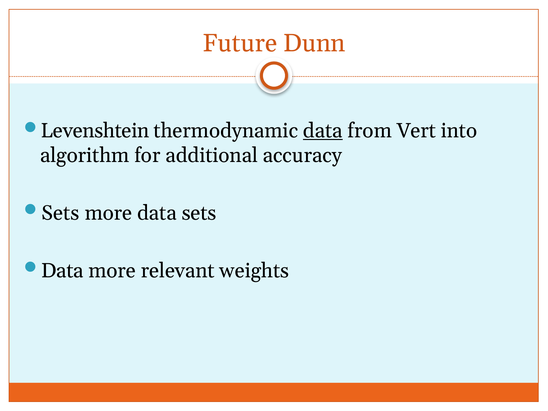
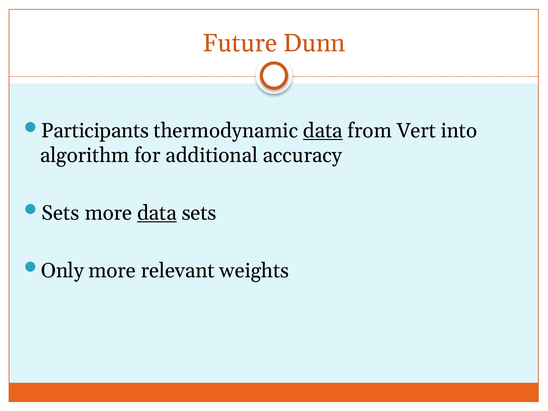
Levenshtein: Levenshtein -> Participants (95, 131)
data underline: none -> present (157, 213)
Data: Data -> Only (62, 271)
